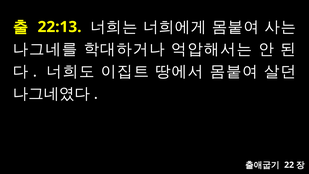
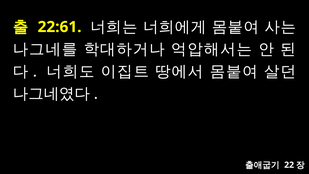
22:13: 22:13 -> 22:61 (60, 27)
